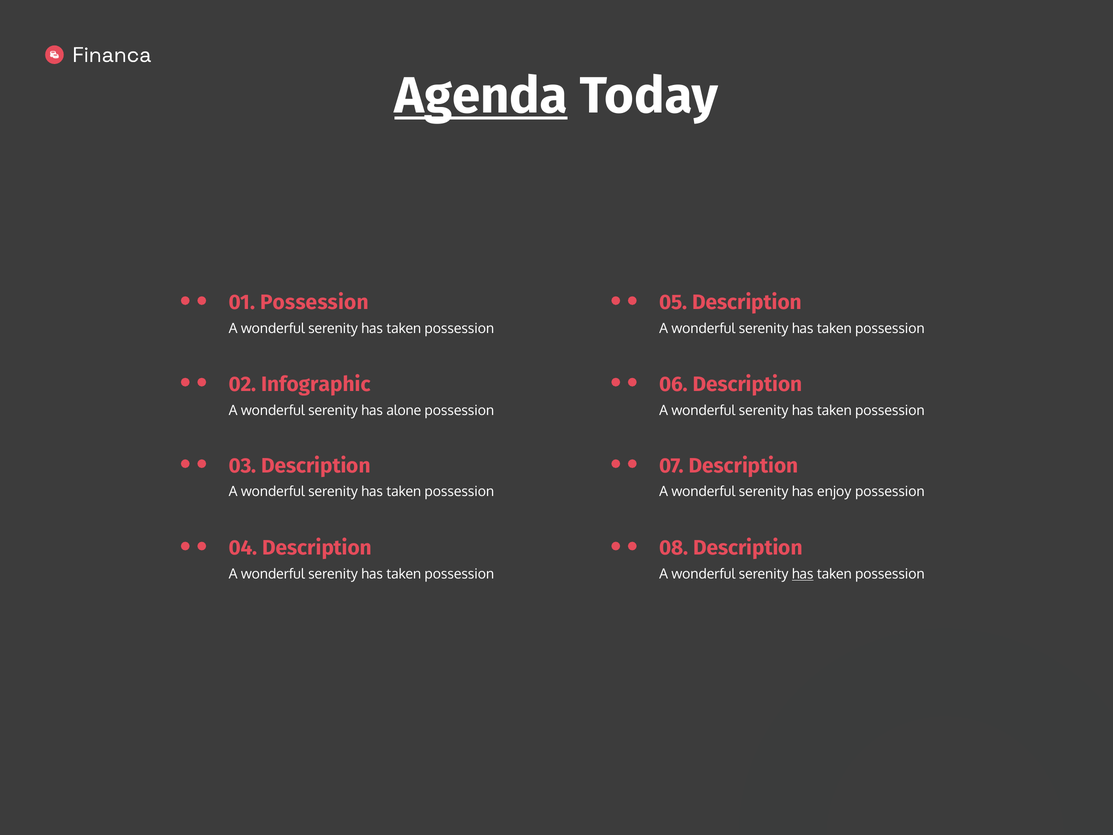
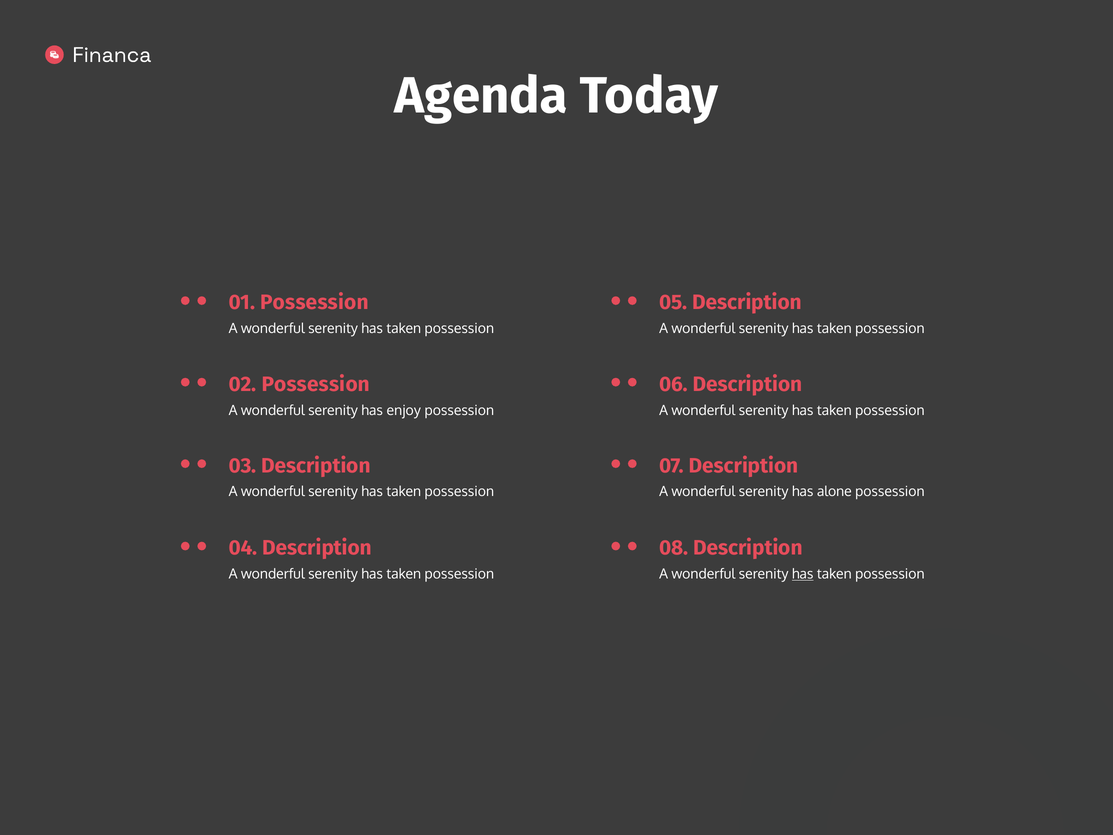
Agenda underline: present -> none (481, 96)
02 Infographic: Infographic -> Possession (316, 384)
alone: alone -> enjoy (404, 410)
enjoy: enjoy -> alone (834, 492)
